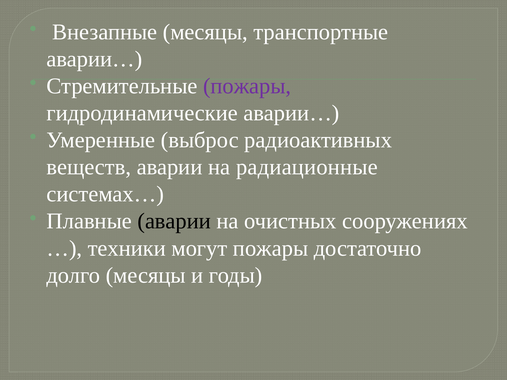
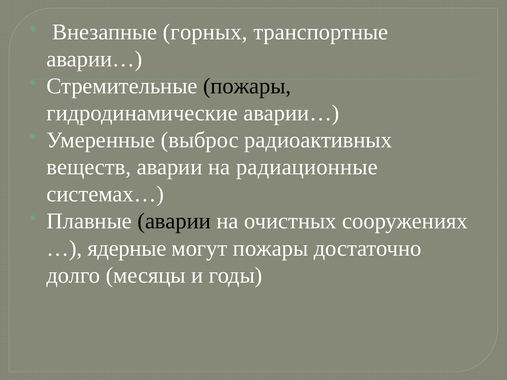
Внезапные месяцы: месяцы -> горных (205, 32)
пожары colour: purple -> black (247, 86)
техники: техники -> ядерные (127, 248)
